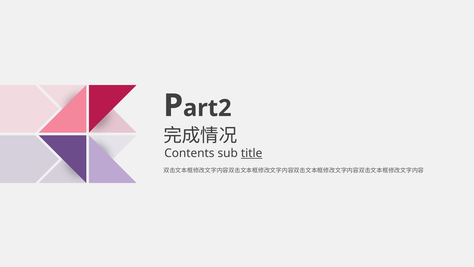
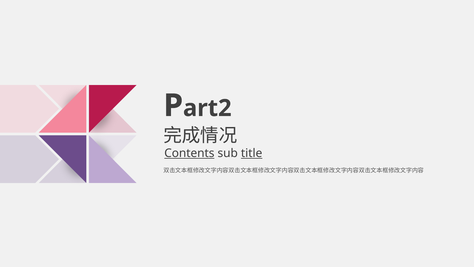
Contents underline: none -> present (189, 153)
